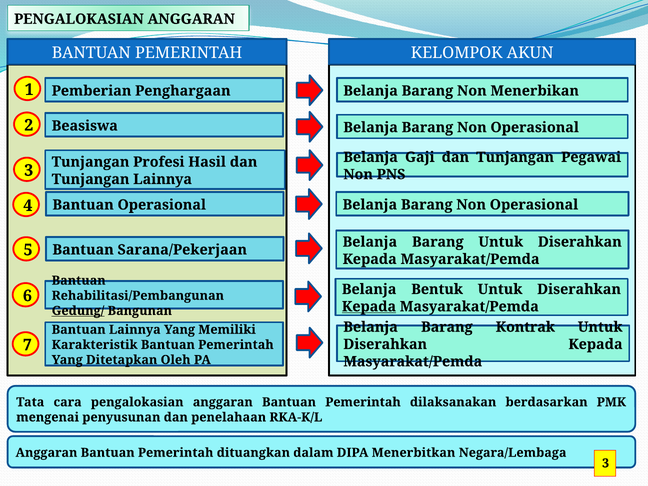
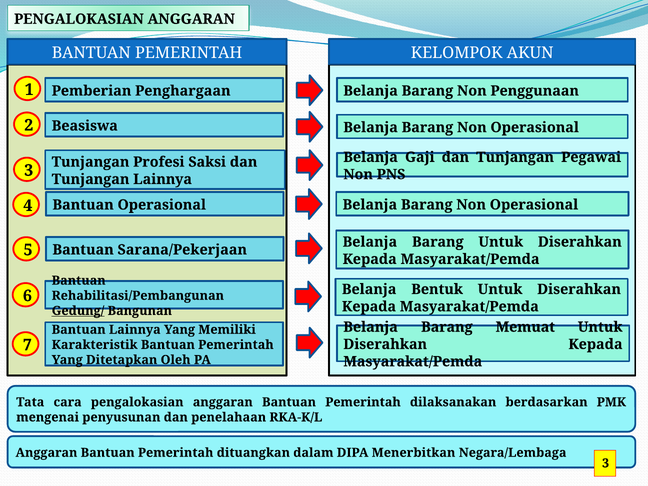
Menerbikan: Menerbikan -> Penggunaan (535, 91)
Hasil: Hasil -> Saksi (207, 162)
Kepada underline: present -> none (369, 307)
Kontrak: Kontrak -> Memuat (525, 327)
